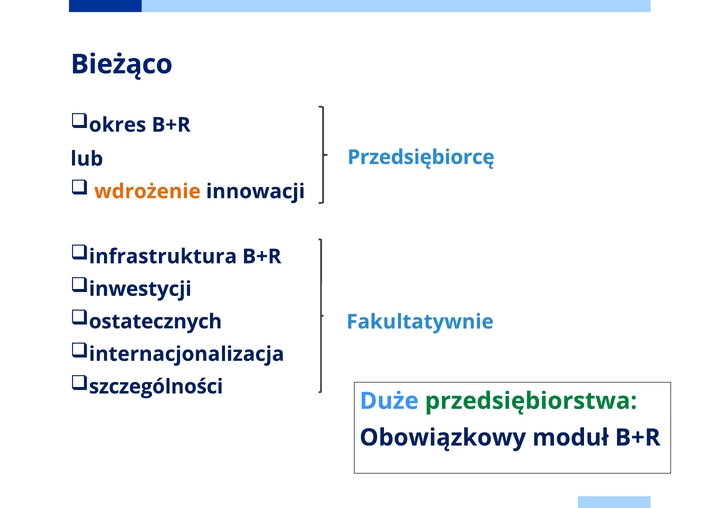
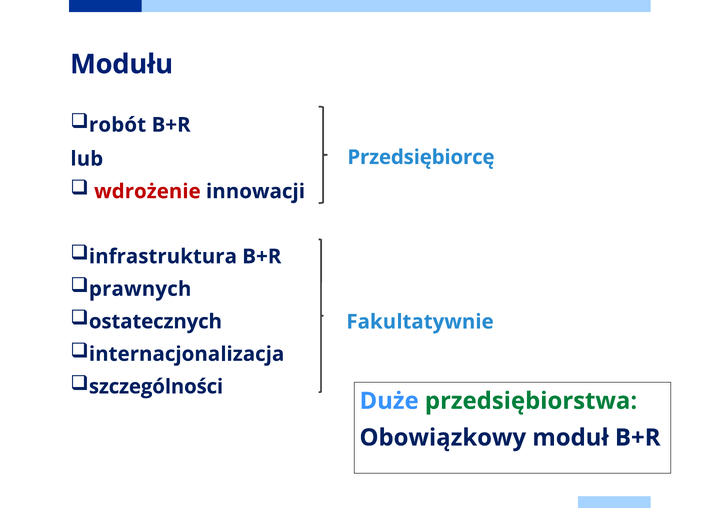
Bieżąco: Bieżąco -> Modułu (122, 64)
okres: okres -> robót (118, 125)
wdrożenie colour: orange -> red (147, 192)
inwestycji: inwestycji -> prawnych (140, 289)
